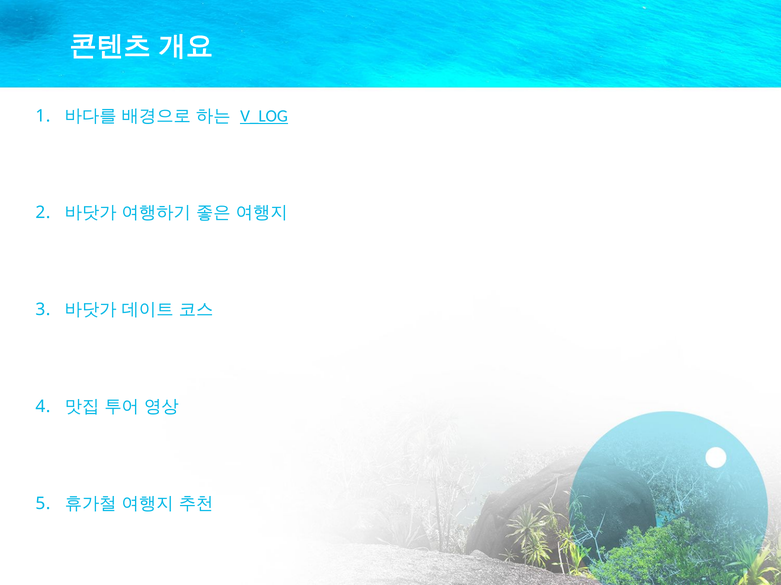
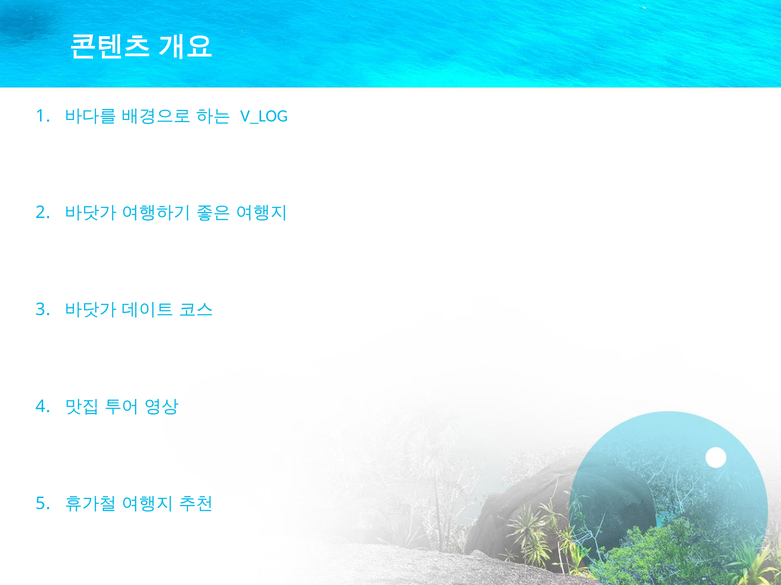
V_LOG underline: present -> none (264, 116)
